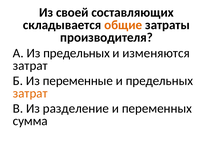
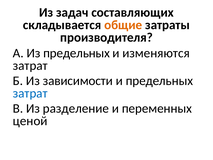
своей: своей -> задач (72, 12)
переменные: переменные -> зависимости (78, 81)
затрат colour: orange -> blue (30, 93)
сумма: сумма -> ценой (30, 121)
